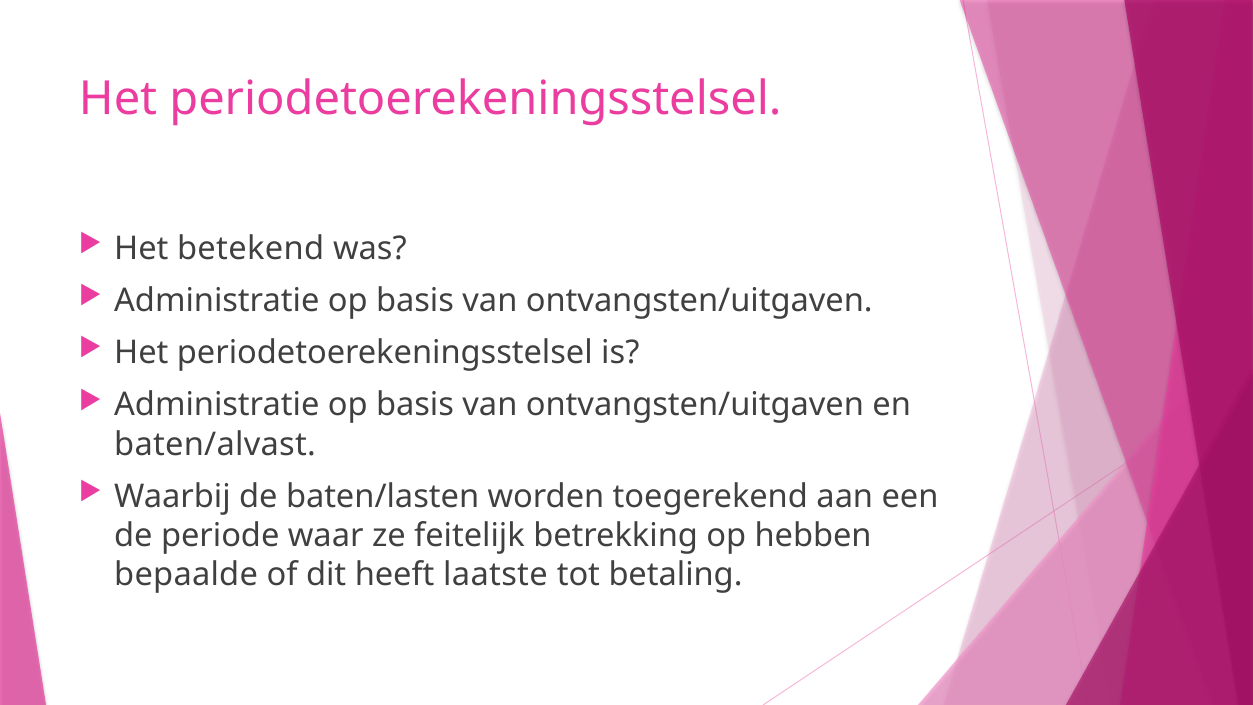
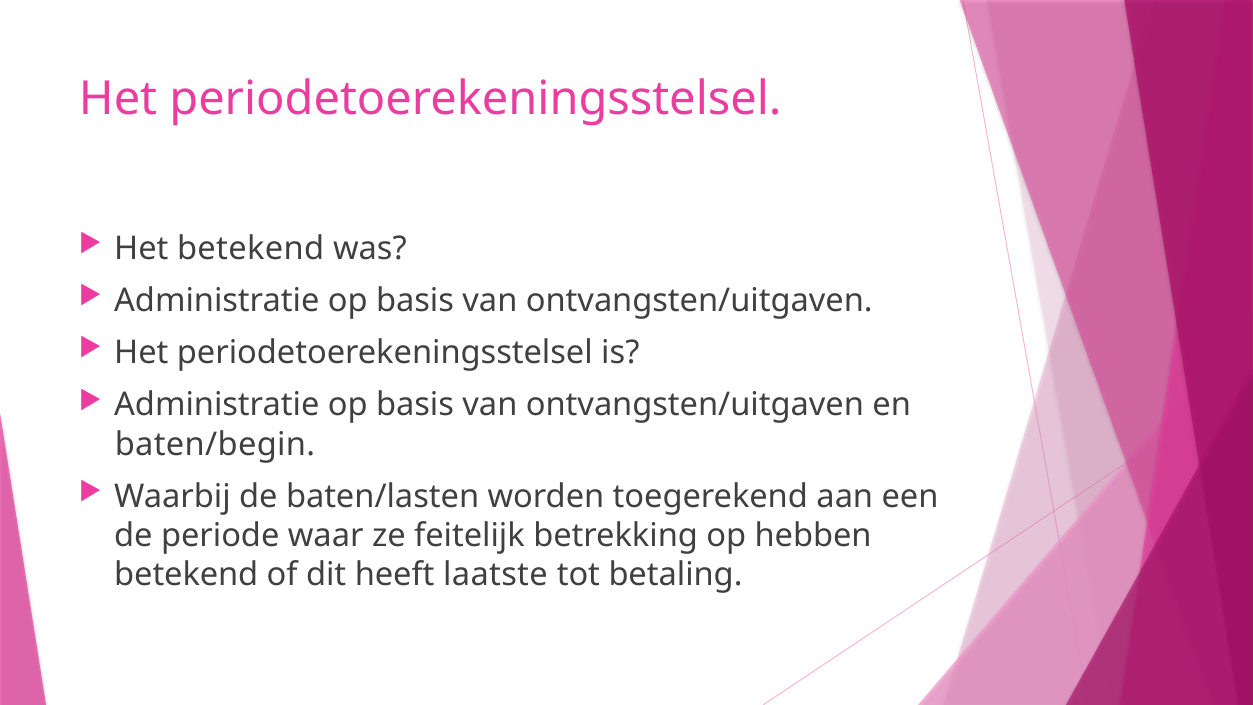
baten/alvast: baten/alvast -> baten/begin (215, 444)
bepaalde: bepaalde -> betekend (186, 575)
